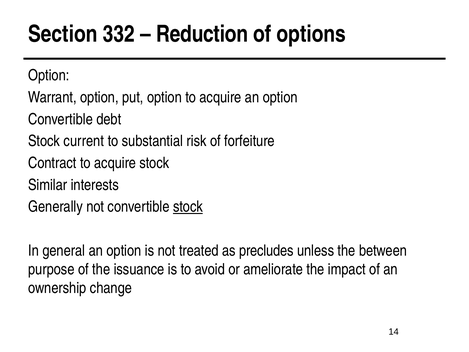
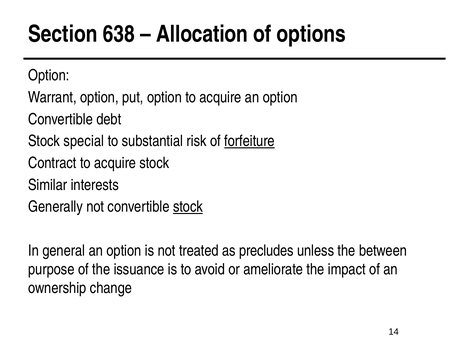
332: 332 -> 638 (119, 34)
Reduction: Reduction -> Allocation (202, 34)
current: current -> special (84, 141)
forfeiture underline: none -> present (250, 141)
